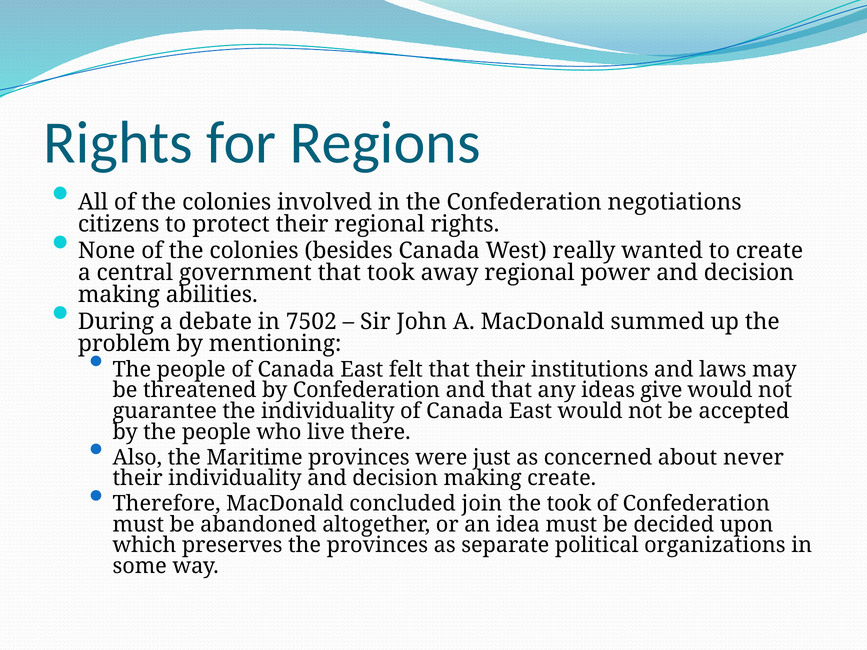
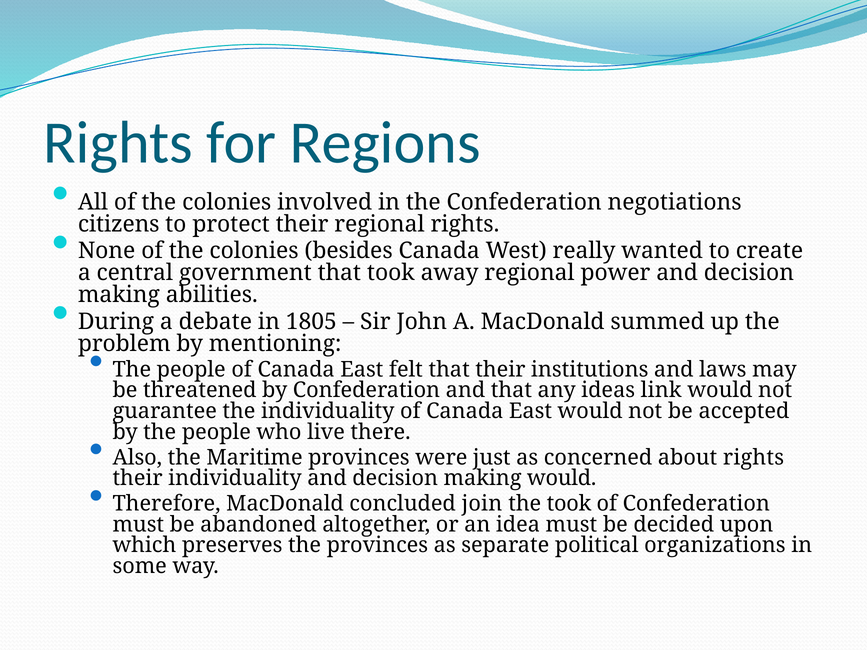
7502: 7502 -> 1805 (311, 322)
give: give -> link (661, 390)
about never: never -> rights (754, 458)
making create: create -> would (562, 478)
